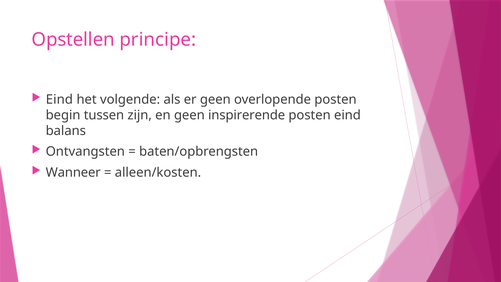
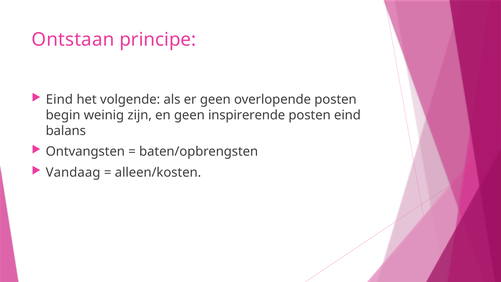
Opstellen: Opstellen -> Ontstaan (73, 40)
tussen: tussen -> weinig (104, 115)
Wanneer: Wanneer -> Vandaag (73, 172)
